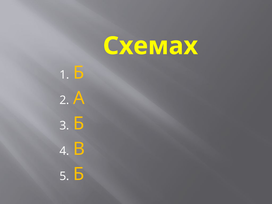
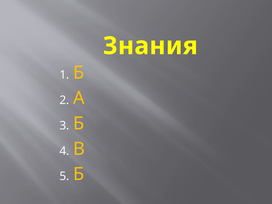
Схемах: Схемах -> Знания (150, 46)
